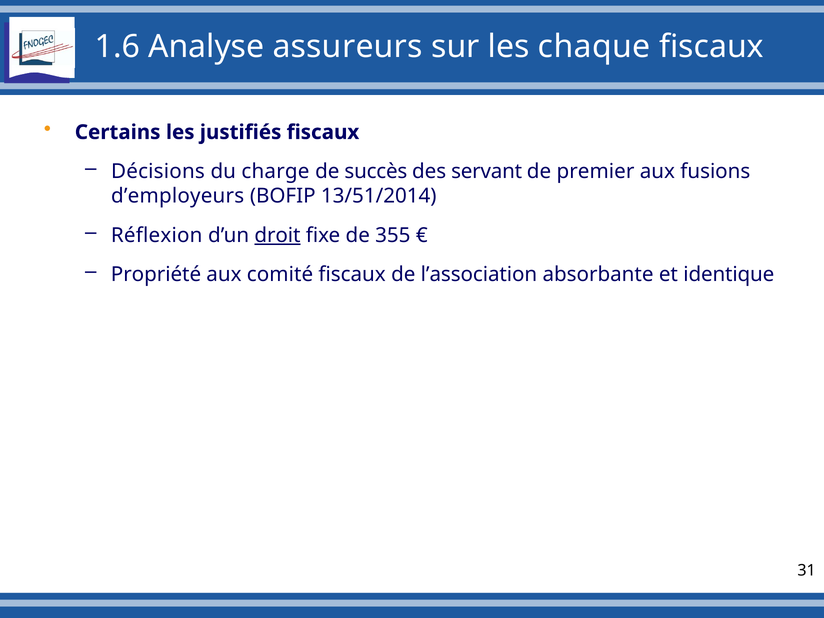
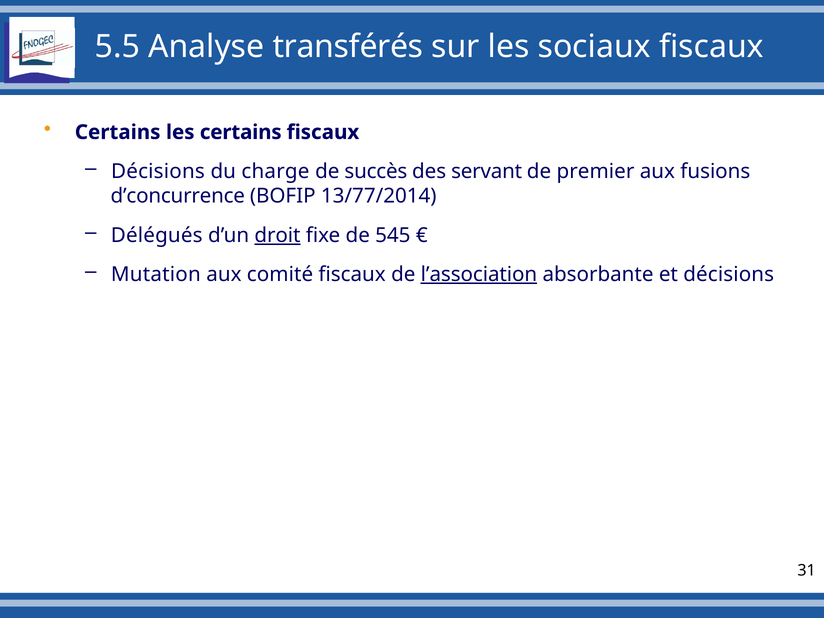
1.6: 1.6 -> 5.5 (117, 47)
assureurs: assureurs -> transférés (348, 47)
chaque: chaque -> sociaux (594, 47)
les justifiés: justifiés -> certains (241, 132)
d’employeurs: d’employeurs -> d’concurrence (178, 196)
13/51/2014: 13/51/2014 -> 13/77/2014 (379, 196)
Réflexion: Réflexion -> Délégués (157, 235)
355: 355 -> 545 (393, 235)
Propriété: Propriété -> Mutation (156, 274)
l’association underline: none -> present (479, 274)
et identique: identique -> décisions (729, 274)
